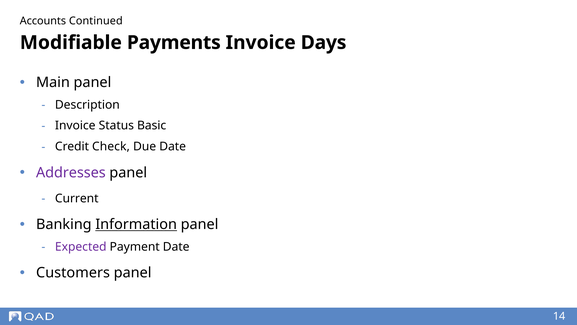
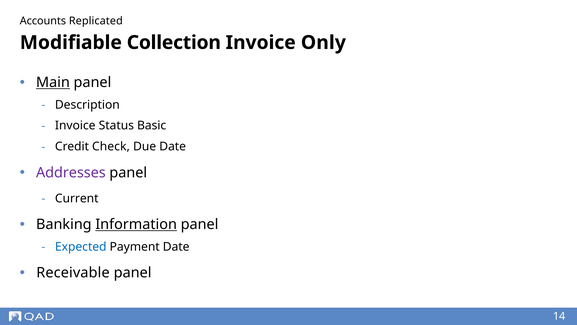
Continued: Continued -> Replicated (96, 21)
Payments: Payments -> Collection (174, 43)
Days: Days -> Only (323, 43)
Main underline: none -> present (53, 82)
Expected colour: purple -> blue (81, 246)
Customers: Customers -> Receivable (73, 272)
